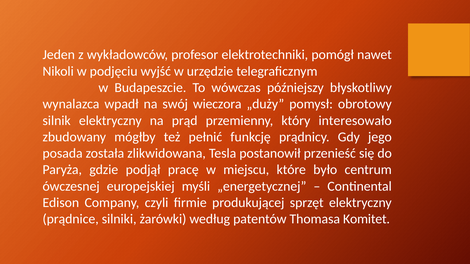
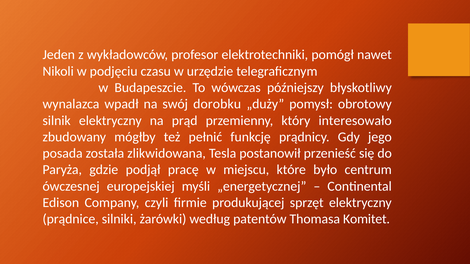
wyjść: wyjść -> czasu (156, 71)
wieczora: wieczora -> dorobku (217, 104)
